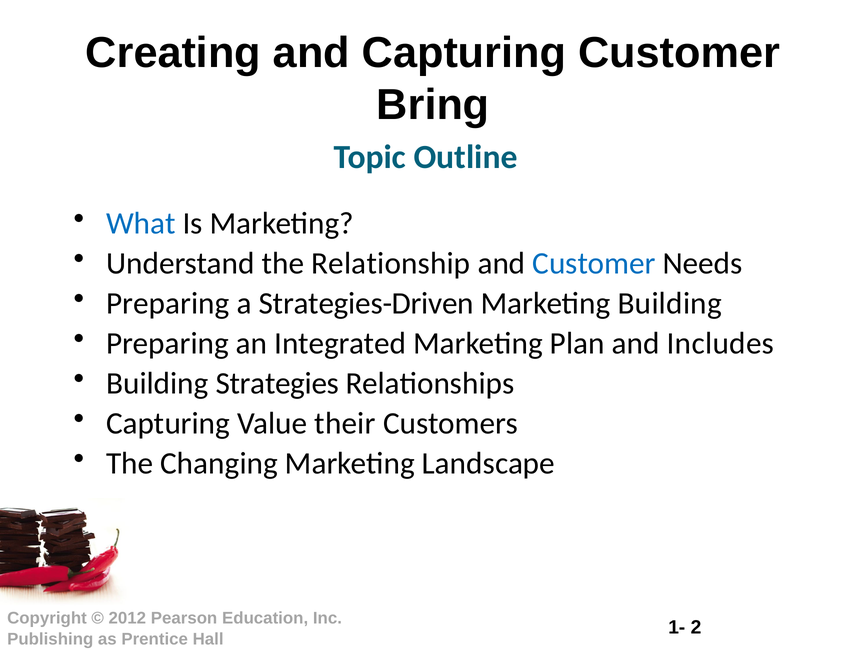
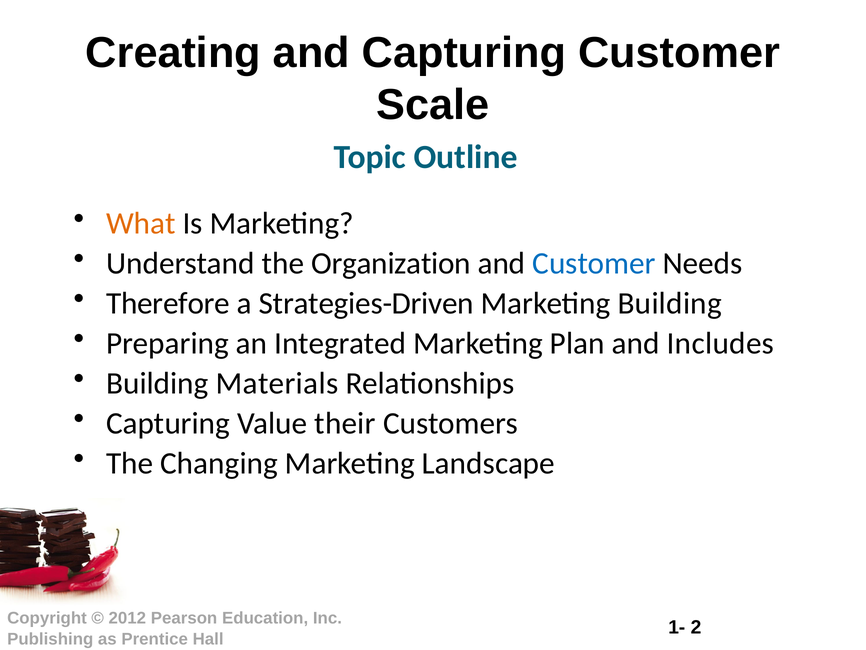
Bring: Bring -> Scale (433, 105)
What colour: blue -> orange (141, 223)
Relationship: Relationship -> Organization (391, 263)
Preparing: Preparing -> Therefore (168, 303)
Strategies: Strategies -> Materials (277, 383)
